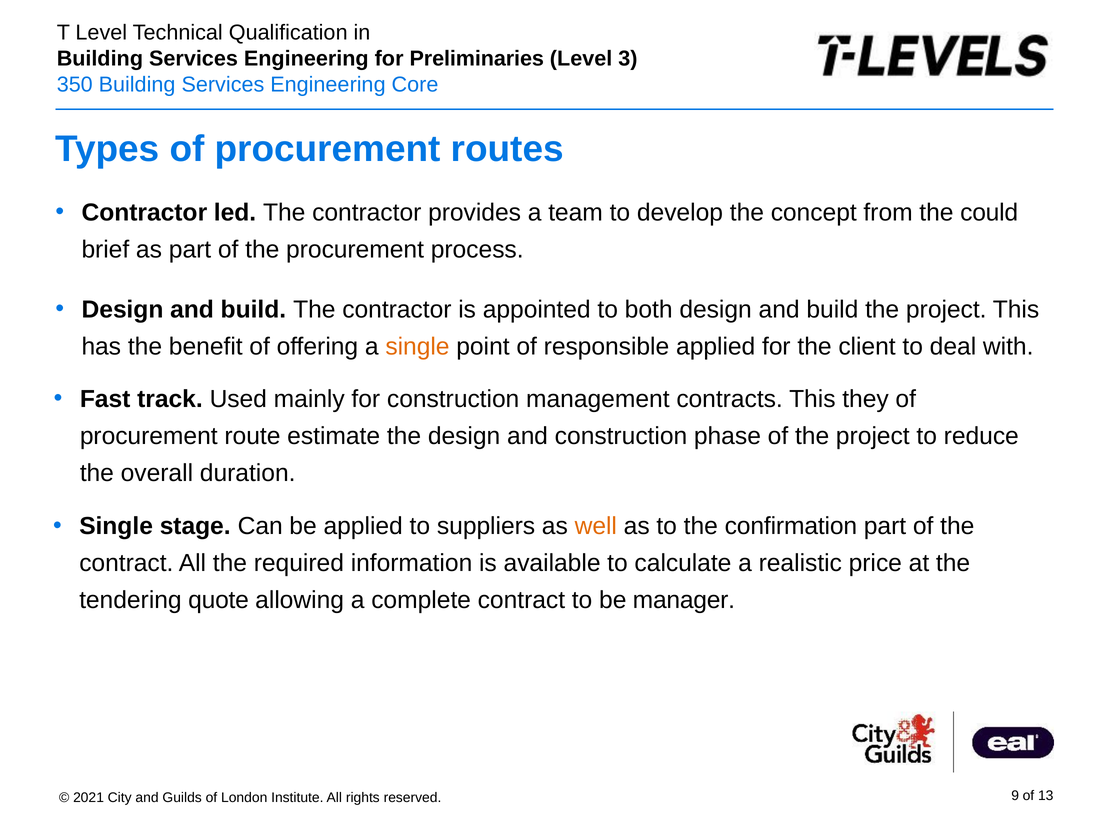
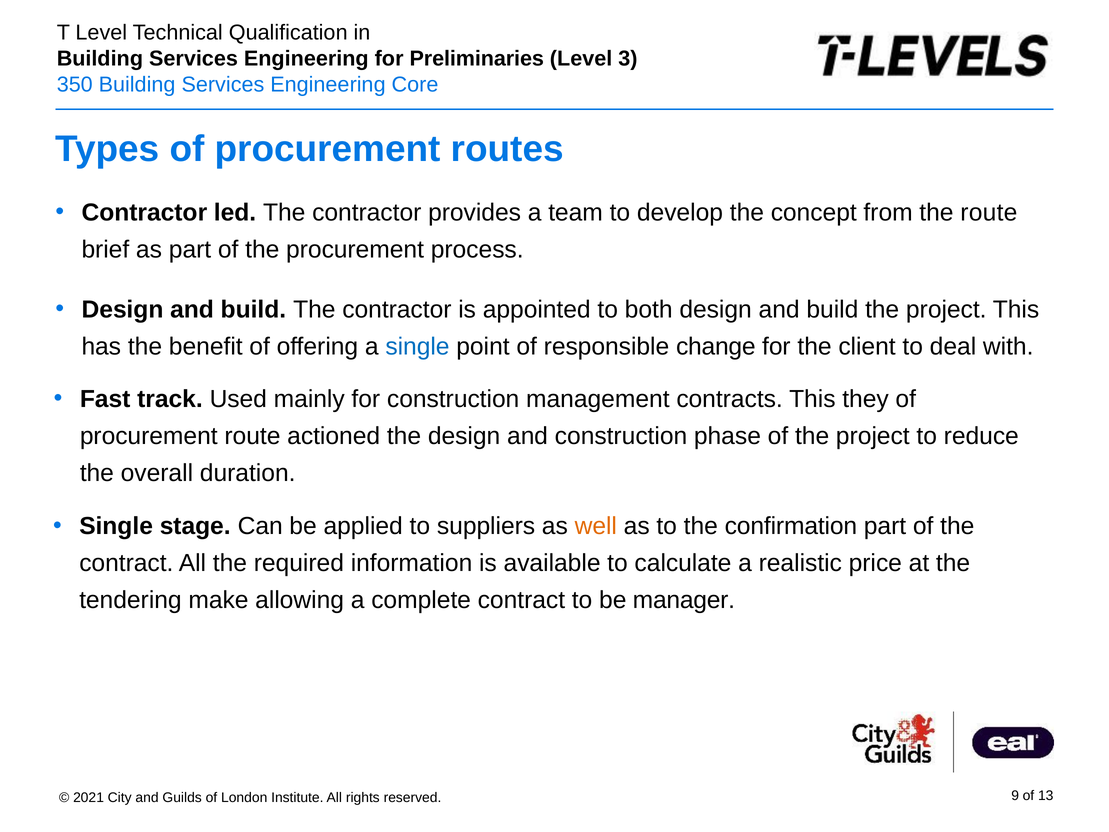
the could: could -> route (989, 213)
single colour: orange -> blue (417, 346)
responsible applied: applied -> change (716, 346)
estimate: estimate -> actioned (334, 436)
quote: quote -> make (218, 600)
